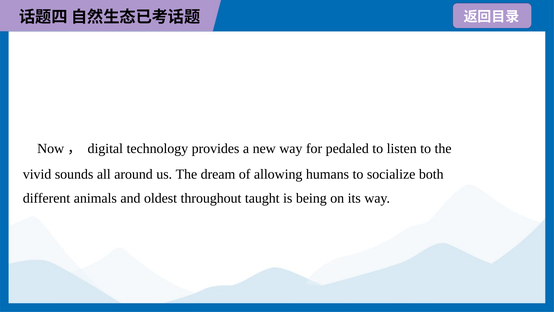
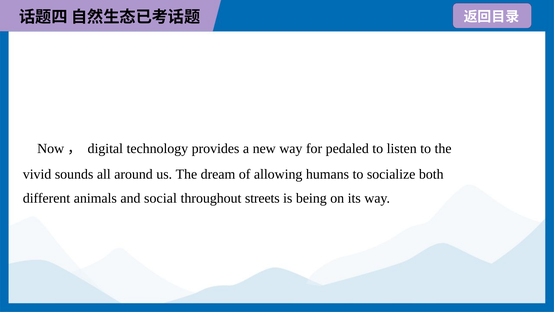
oldest: oldest -> social (160, 198)
taught: taught -> streets (262, 198)
